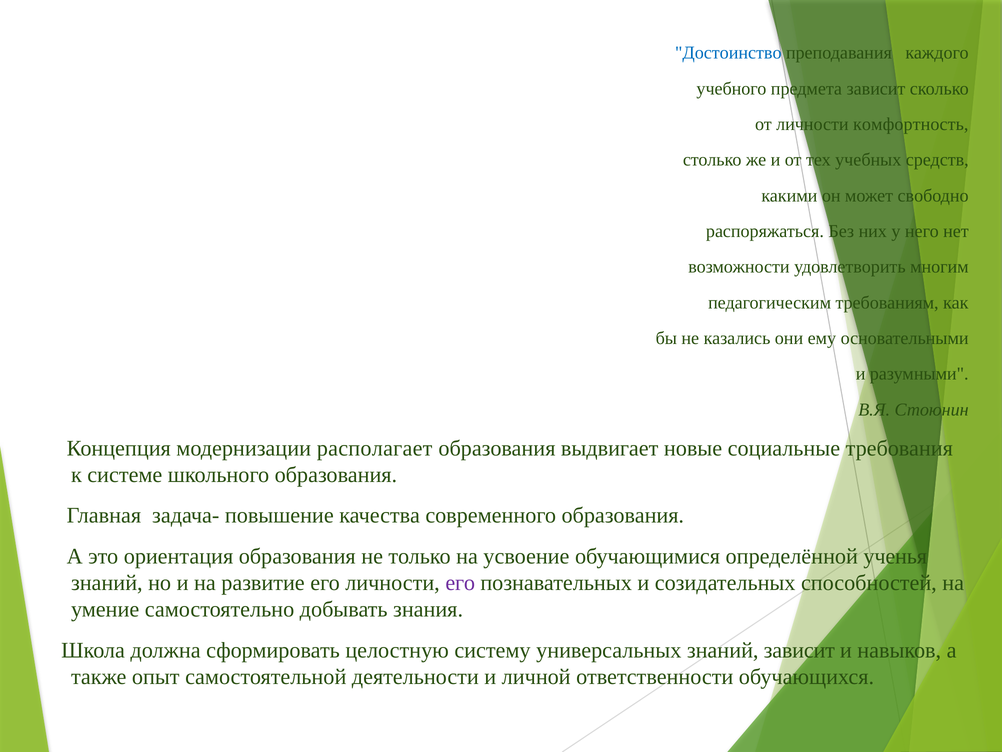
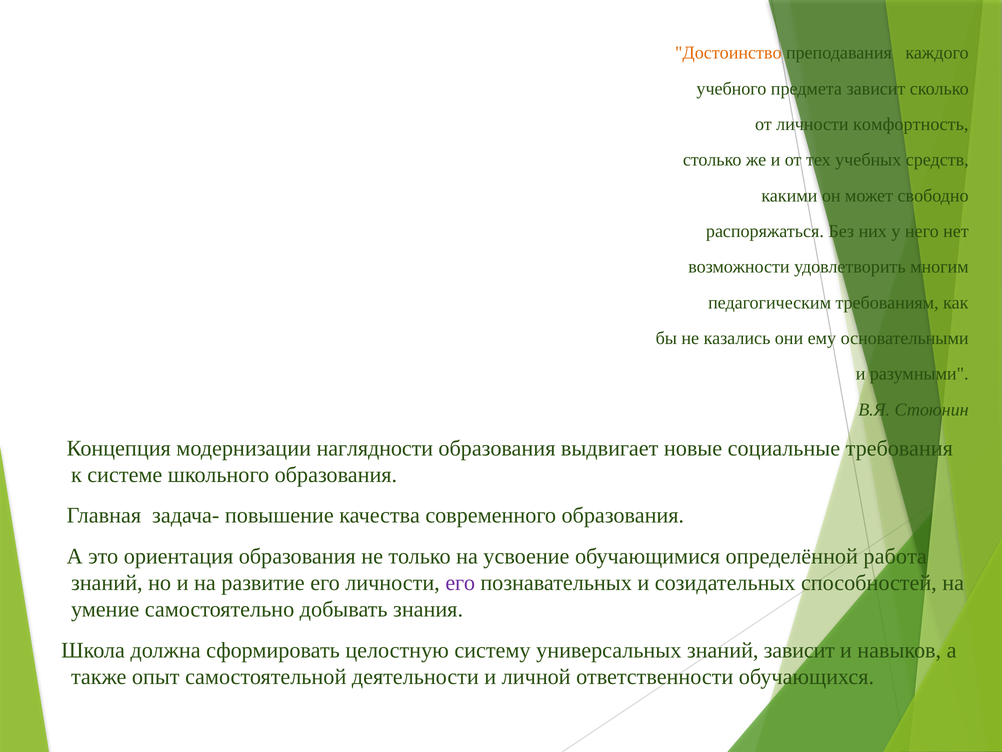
Достоинство colour: blue -> orange (728, 53)
располагает: располагает -> наглядности (375, 448)
ученья: ученья -> работа (895, 556)
